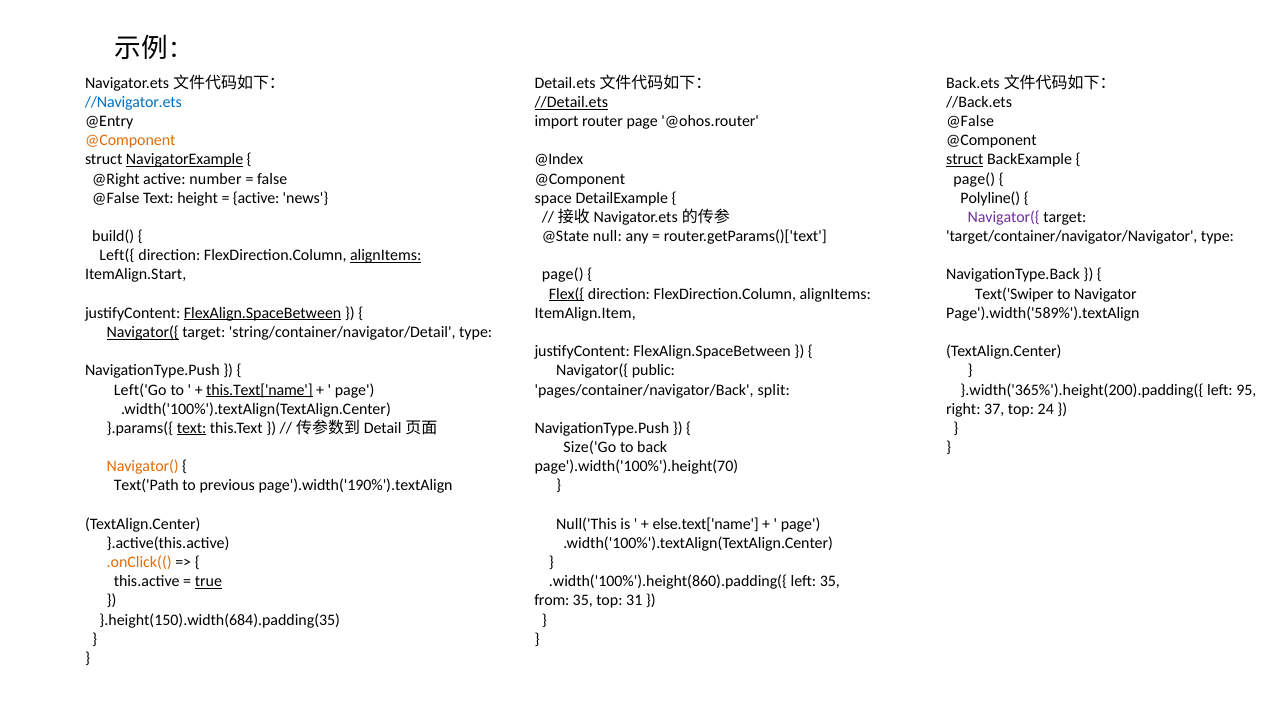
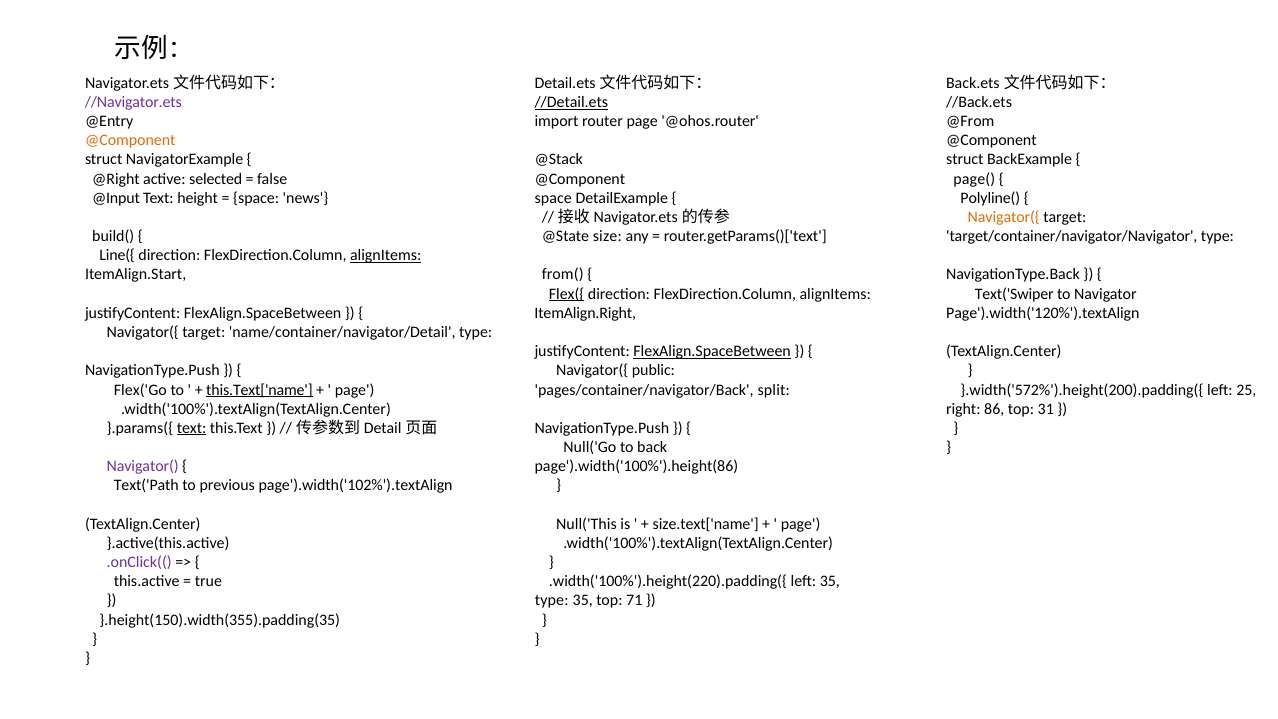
//Navigator.ets colour: blue -> purple (133, 102)
@False: @False -> @From (970, 121)
NavigatorExample underline: present -> none (185, 160)
@Index: @Index -> @Stack (559, 160)
struct underline: present -> none (965, 160)
number: number -> selected (216, 179)
@False: @False -> @Input (116, 198)
active: active -> space (256, 198)
Navigator({ colour: purple -> orange (1004, 217)
null: null -> size (607, 236)
Left({: Left({ -> Line({ (117, 255)
page(: page( -> from( (563, 275)
FlexAlign.SpaceBetween underline: present -> none (263, 313)
ItemAlign.Item: ItemAlign.Item -> ItemAlign.Right (585, 313)
Page').width('589%').textAlign: Page').width('589%').textAlign -> Page').width('120%').textAlign (1043, 313)
Navigator({ underline: present -> none (143, 332)
string/container/navigator/Detail: string/container/navigator/Detail -> name/container/navigator/Detail (342, 332)
FlexAlign.SpaceBetween underline: none -> present (712, 351)
Left('Go: Left('Go -> Flex('Go (140, 390)
}.width('365%').height(200).padding({: }.width('365%').height(200).padding({ -> }.width('572%').height(200).padding({ (1082, 390)
95: 95 -> 25 (1246, 390)
37: 37 -> 86 (994, 409)
24: 24 -> 31 (1046, 409)
Size('Go: Size('Go -> Null('Go (590, 447)
Navigator( colour: orange -> purple (143, 466)
page').width('100%').height(70: page').width('100%').height(70 -> page').width('100%').height(86 (636, 466)
page').width('190%').textAlign: page').width('190%').textAlign -> page').width('102%').textAlign (356, 486)
else.text['name: else.text['name -> size.text['name (706, 524)
.onClick(( colour: orange -> purple (139, 562)
true underline: present -> none (208, 581)
.width('100%').height(860).padding({: .width('100%').height(860).padding({ -> .width('100%').height(220).padding({ (668, 581)
from: from -> type (552, 601)
31: 31 -> 71 (634, 601)
}.height(150).width(684).padding(35: }.height(150).width(684).padding(35 -> }.height(150).width(355).padding(35 (220, 620)
